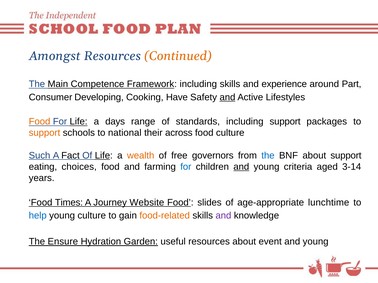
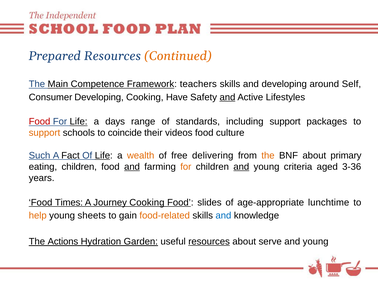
Amongst: Amongst -> Prepared (55, 56)
Framework including: including -> teachers (198, 84)
and experience: experience -> developing (284, 84)
Part: Part -> Self (351, 84)
Food colour: orange -> red (40, 122)
national: national -> coincide (125, 133)
across: across -> videos (179, 133)
governors: governors -> delivering (213, 156)
the colour: blue -> orange (268, 156)
about support: support -> primary (346, 156)
eating choices: choices -> children (79, 167)
and underline: none -> present (132, 167)
for colour: blue -> orange (186, 167)
3-14: 3-14 -> 3-36 (352, 167)
Journey Website: Website -> Cooking (147, 203)
help colour: blue -> orange (38, 216)
young culture: culture -> sheets (92, 216)
and colour: purple -> blue (223, 216)
Ensure: Ensure -> Actions (63, 242)
resources underline: none -> present (209, 242)
event: event -> serve (270, 242)
